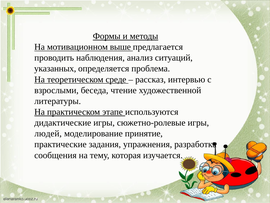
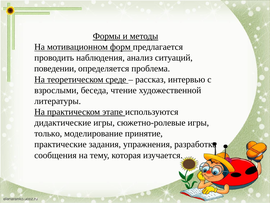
выше: выше -> форм (120, 47)
указанных: указанных -> поведении (55, 68)
людей: людей -> только (48, 133)
